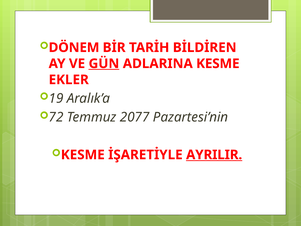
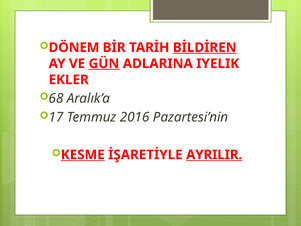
BİLDİREN underline: none -> present (205, 48)
ADLARINA KESME: KESME -> IYELIK (218, 64)
19: 19 -> 68 (56, 98)
72: 72 -> 17 (56, 117)
2077: 2077 -> 2016 (135, 117)
KESME underline: none -> present (83, 155)
